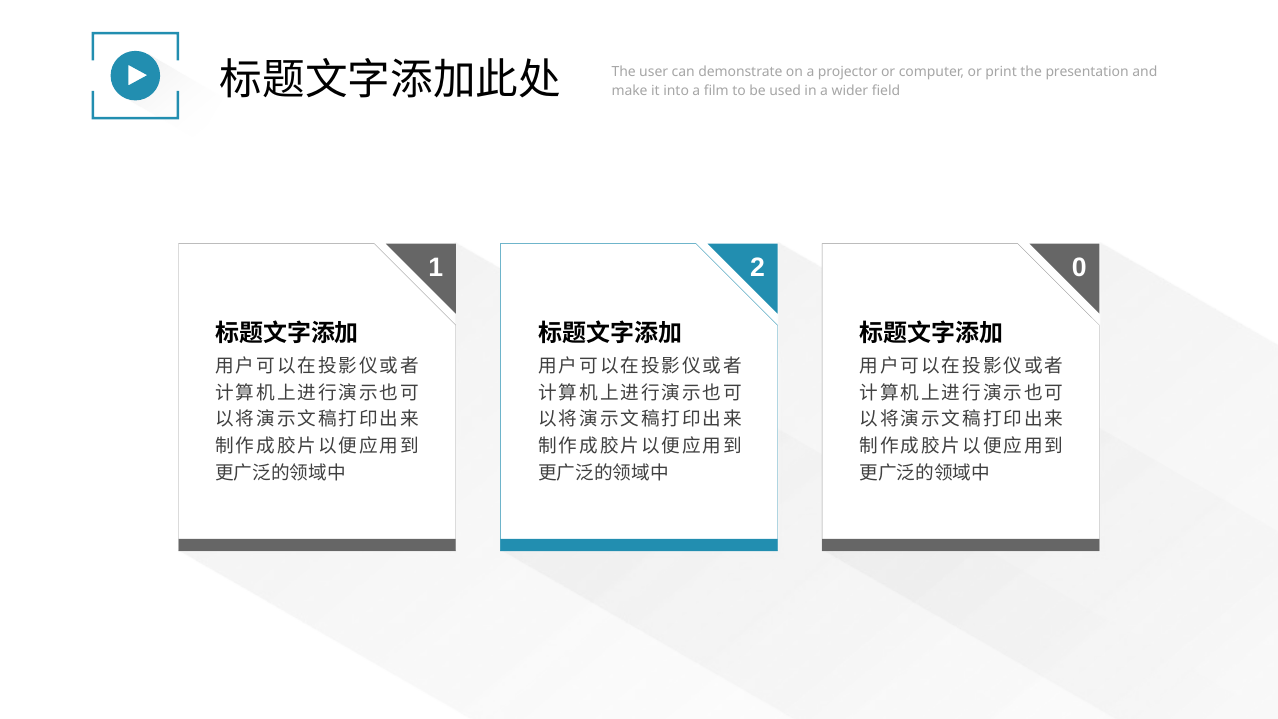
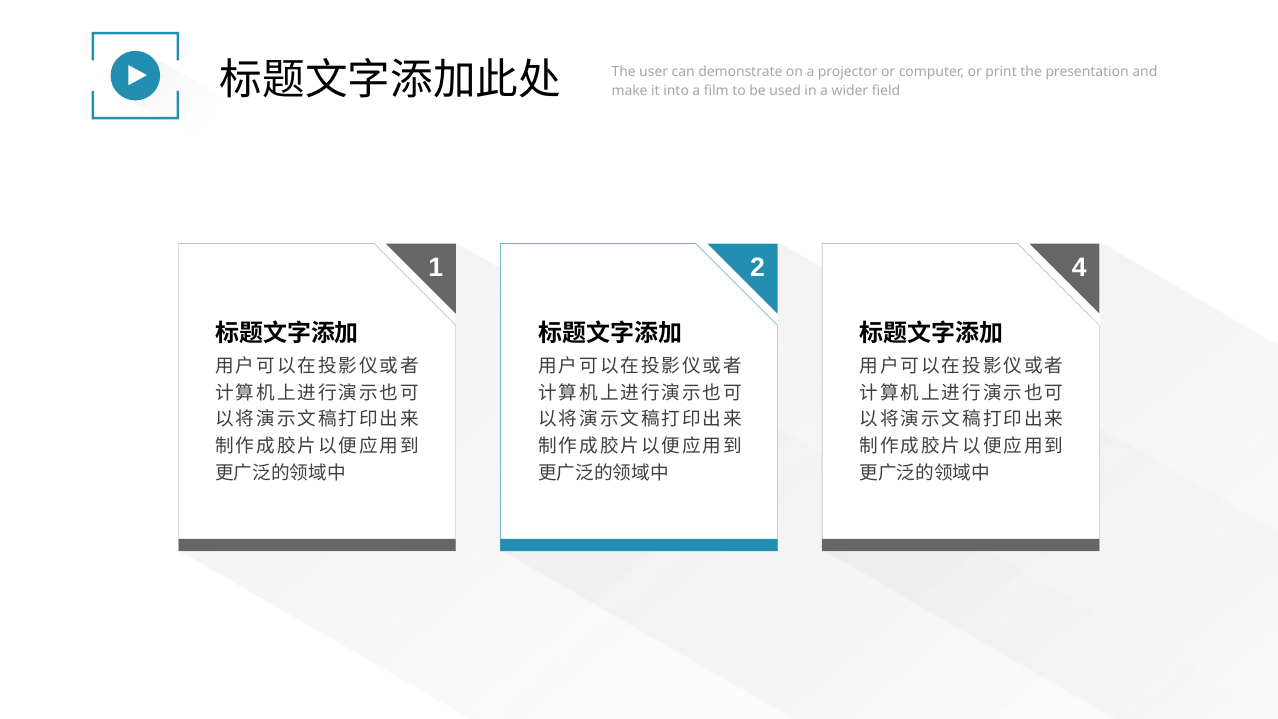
0: 0 -> 4 (1079, 268)
